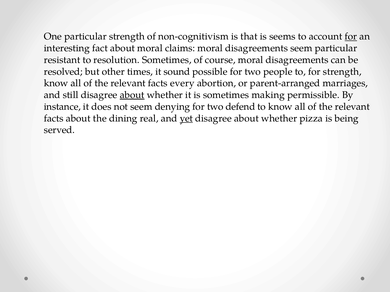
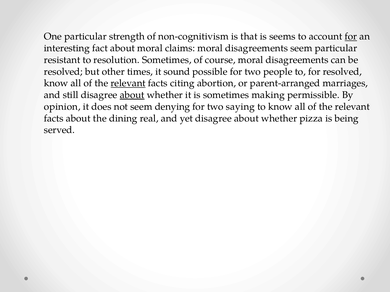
for strength: strength -> resolved (342, 72)
relevant underline: none -> present (128, 83)
every: every -> citing (182, 83)
instance: instance -> opinion (62, 107)
defend: defend -> saying (240, 107)
yet underline: present -> none (186, 118)
